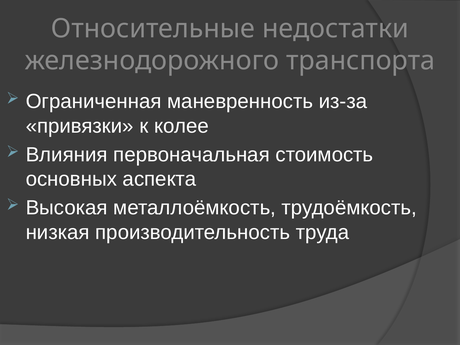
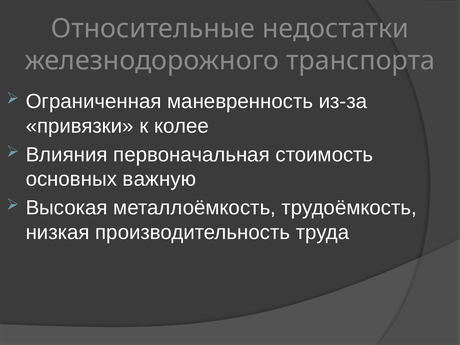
аспекта: аспекта -> важную (159, 179)
